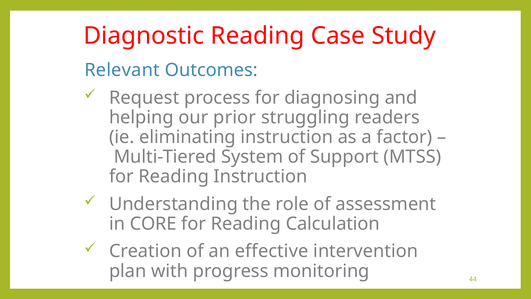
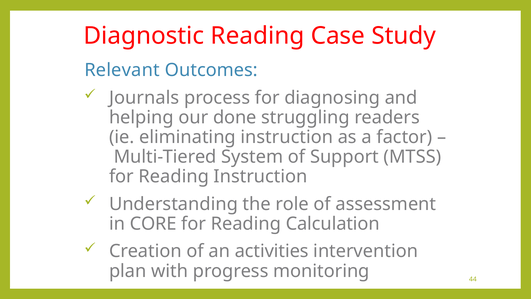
Request: Request -> Journals (144, 98)
prior: prior -> done (235, 117)
effective: effective -> activities (272, 251)
